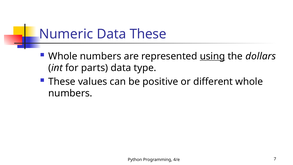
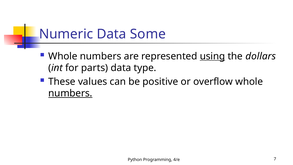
Data These: These -> Some (148, 34)
different: different -> overflow (213, 82)
numbers underline: none -> present (70, 93)
